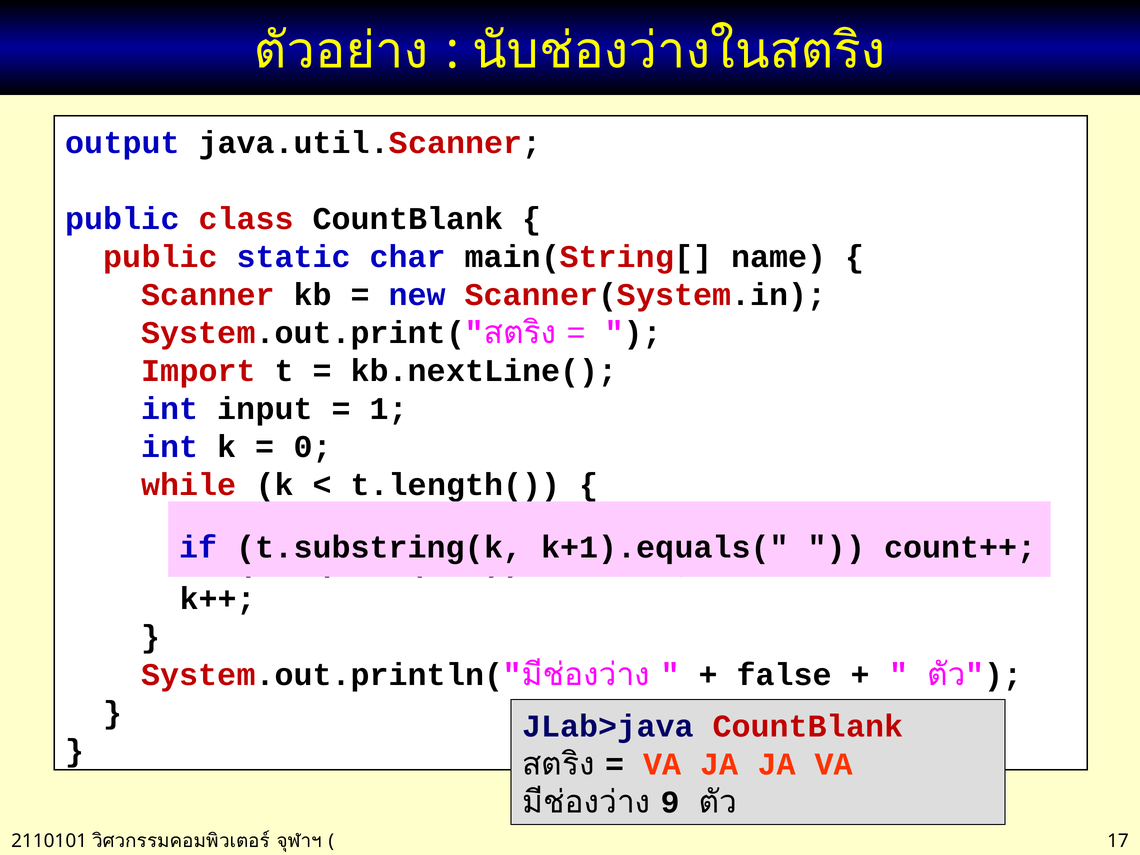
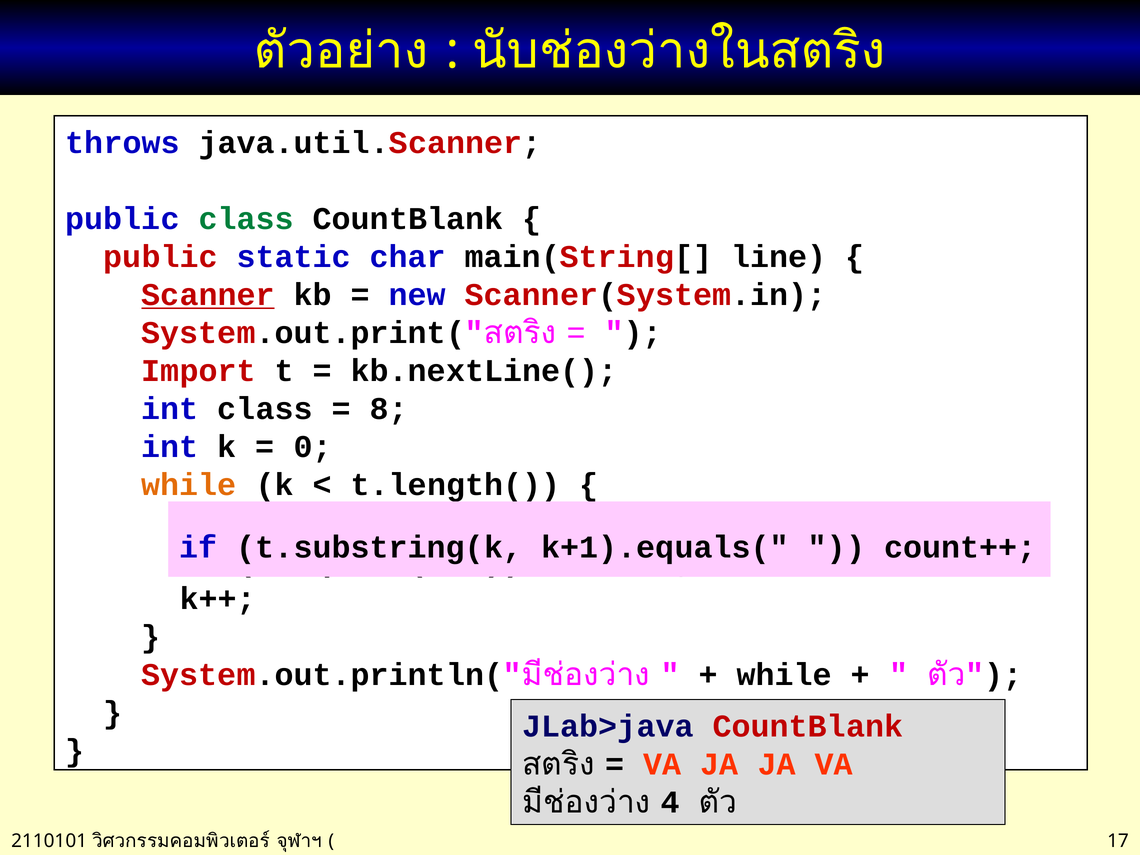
output: output -> throws (123, 143)
class colour: red -> green (246, 219)
name: name -> line (779, 257)
Scanner underline: none -> present (208, 295)
int input: input -> class (265, 409)
1: 1 -> 8 (389, 409)
while colour: red -> orange (189, 485)
false: false -> while (784, 675)
9: 9 -> 4 (670, 802)
